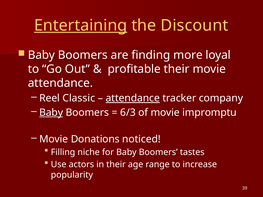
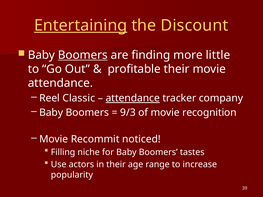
Boomers underline: none -> present (83, 55)
loyal: loyal -> little (218, 55)
Baby underline: present -> none (51, 113)
6/3: 6/3 -> 9/3 (128, 113)
impromptu: impromptu -> recognition (209, 113)
Donations: Donations -> Recommit (95, 139)
